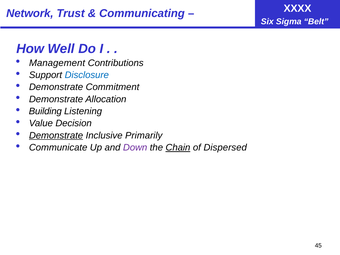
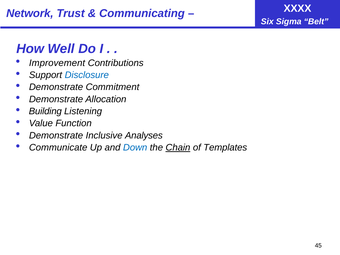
Management: Management -> Improvement (57, 63)
Decision: Decision -> Function (74, 123)
Demonstrate underline: present -> none (56, 135)
Primarily: Primarily -> Analyses (144, 135)
Down colour: purple -> blue (135, 148)
Dispersed: Dispersed -> Templates (225, 148)
